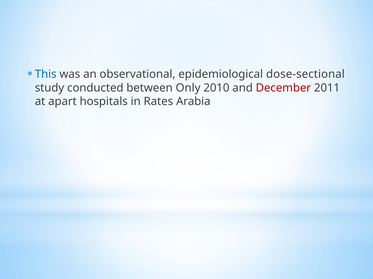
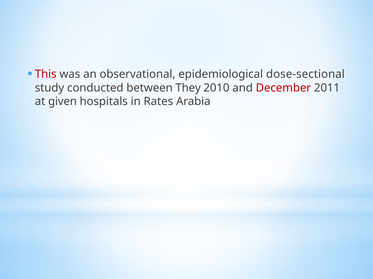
This colour: blue -> red (46, 74)
Only: Only -> They (188, 88)
apart: apart -> given (63, 102)
